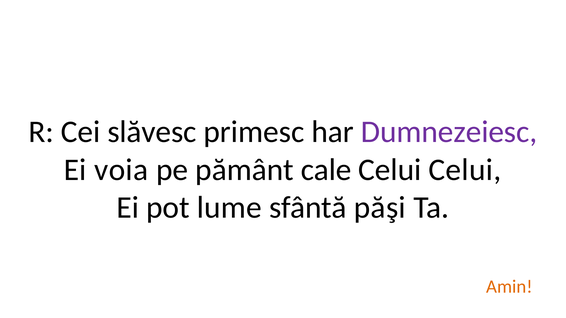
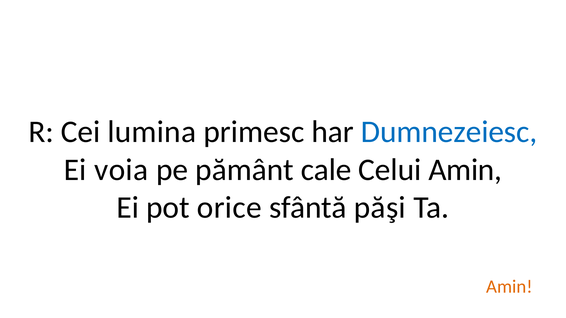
slăvesc: slăvesc -> lumina (152, 132)
Dumnezeiesc colour: purple -> blue (449, 132)
Celui Celui: Celui -> Amin (465, 170)
lume: lume -> orice (229, 208)
